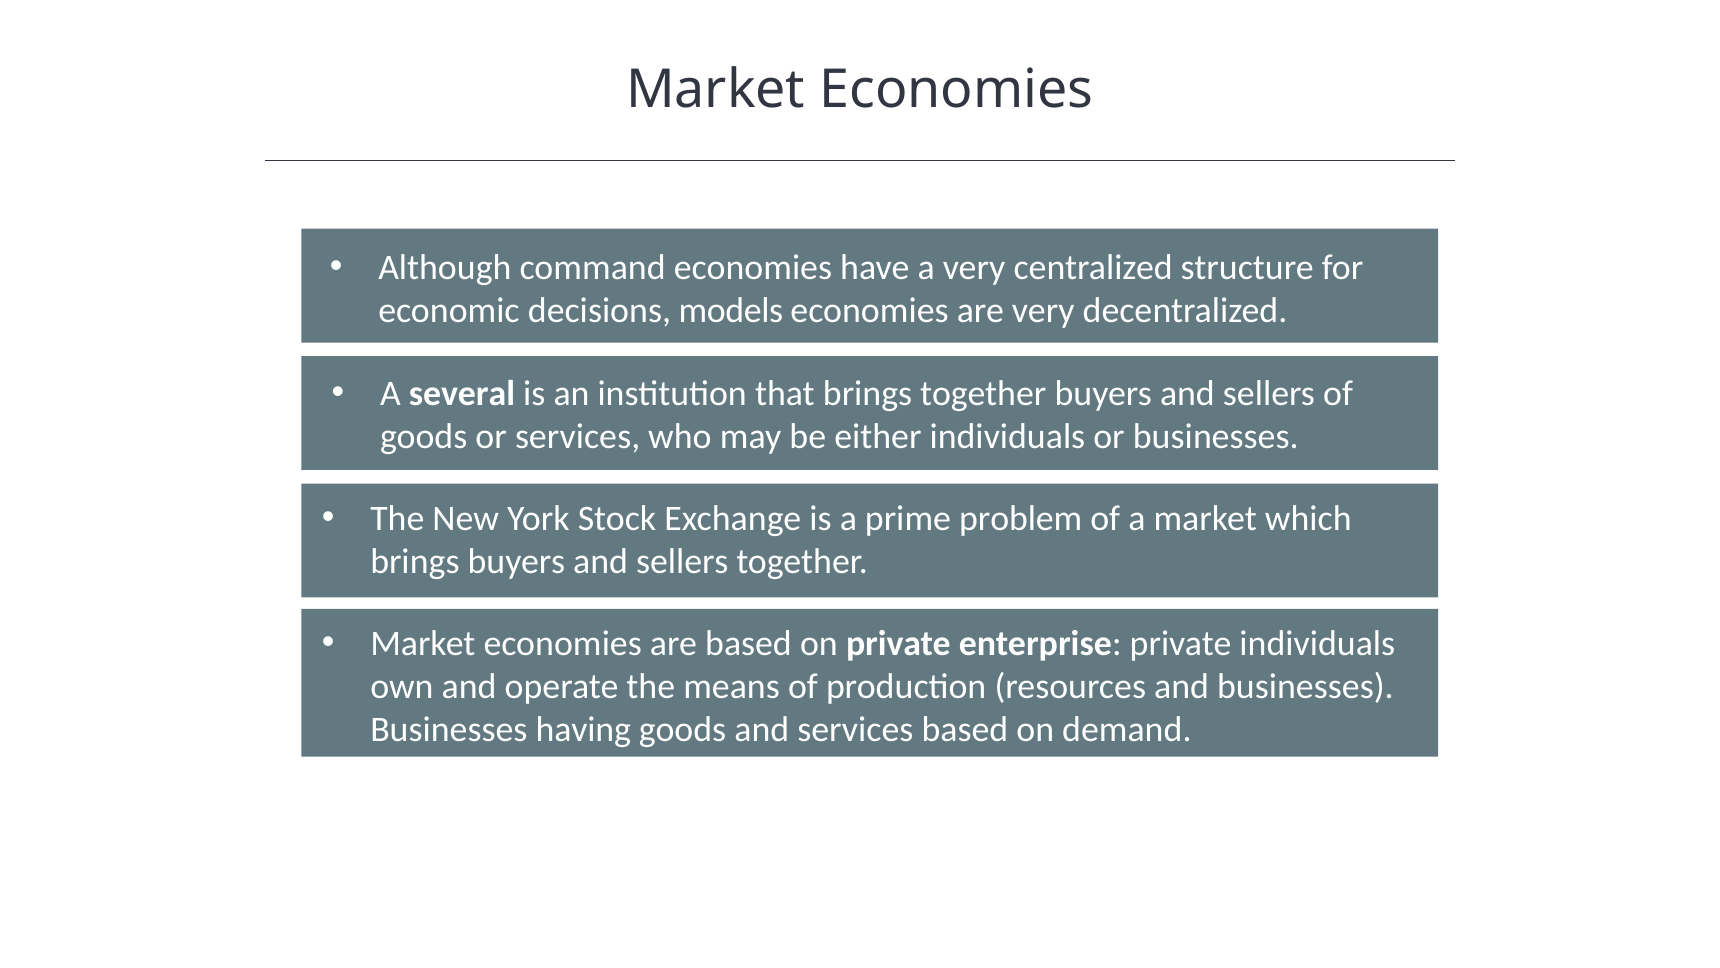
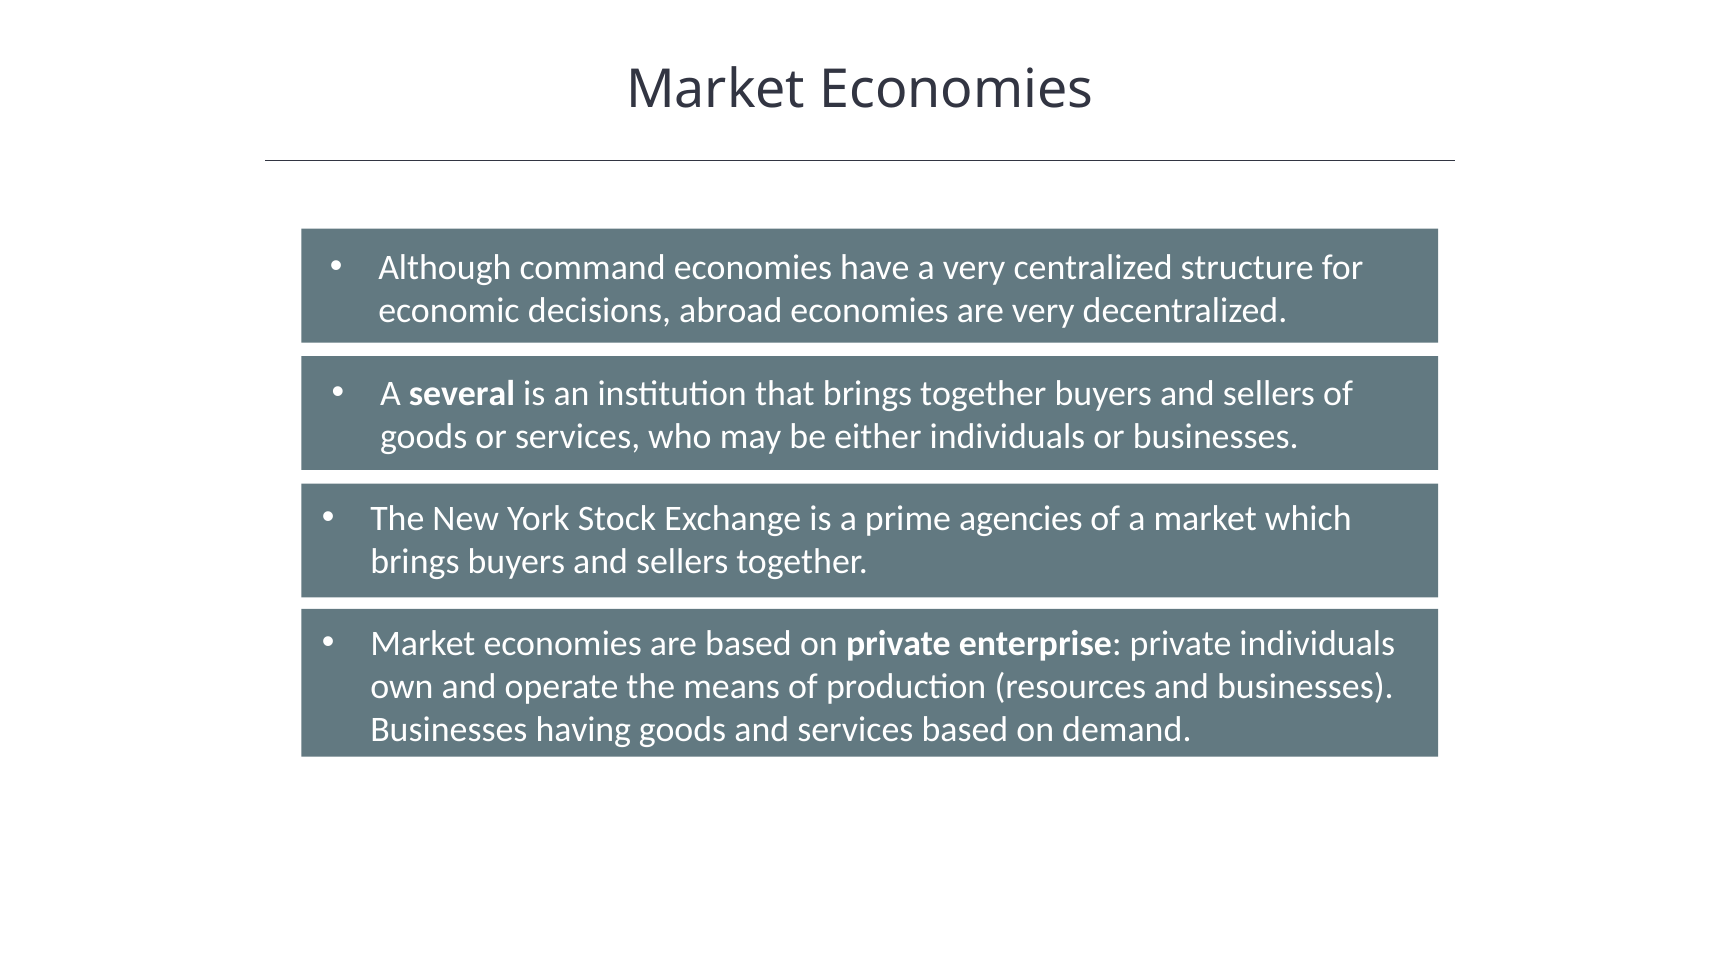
models: models -> abroad (731, 311)
problem: problem -> agencies (1021, 518)
